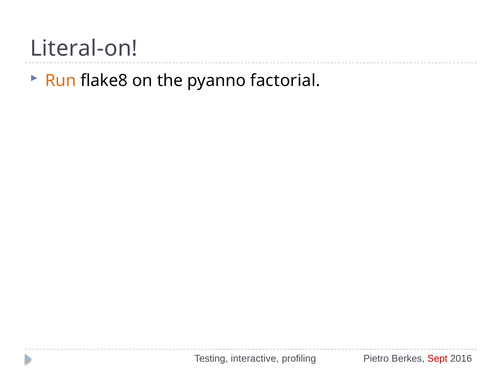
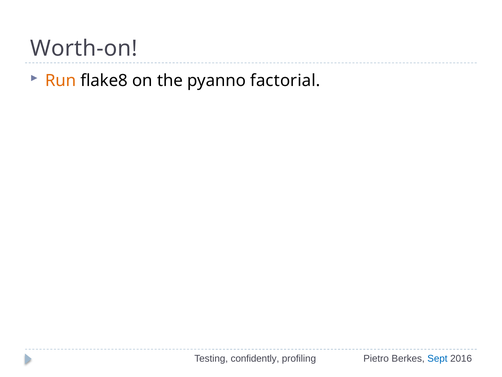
Literal-on: Literal-on -> Worth-on (84, 48)
interactive: interactive -> confidently (255, 358)
Sept colour: red -> blue (437, 358)
